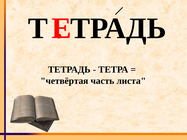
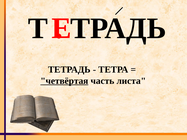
четвёртая underline: none -> present (64, 81)
